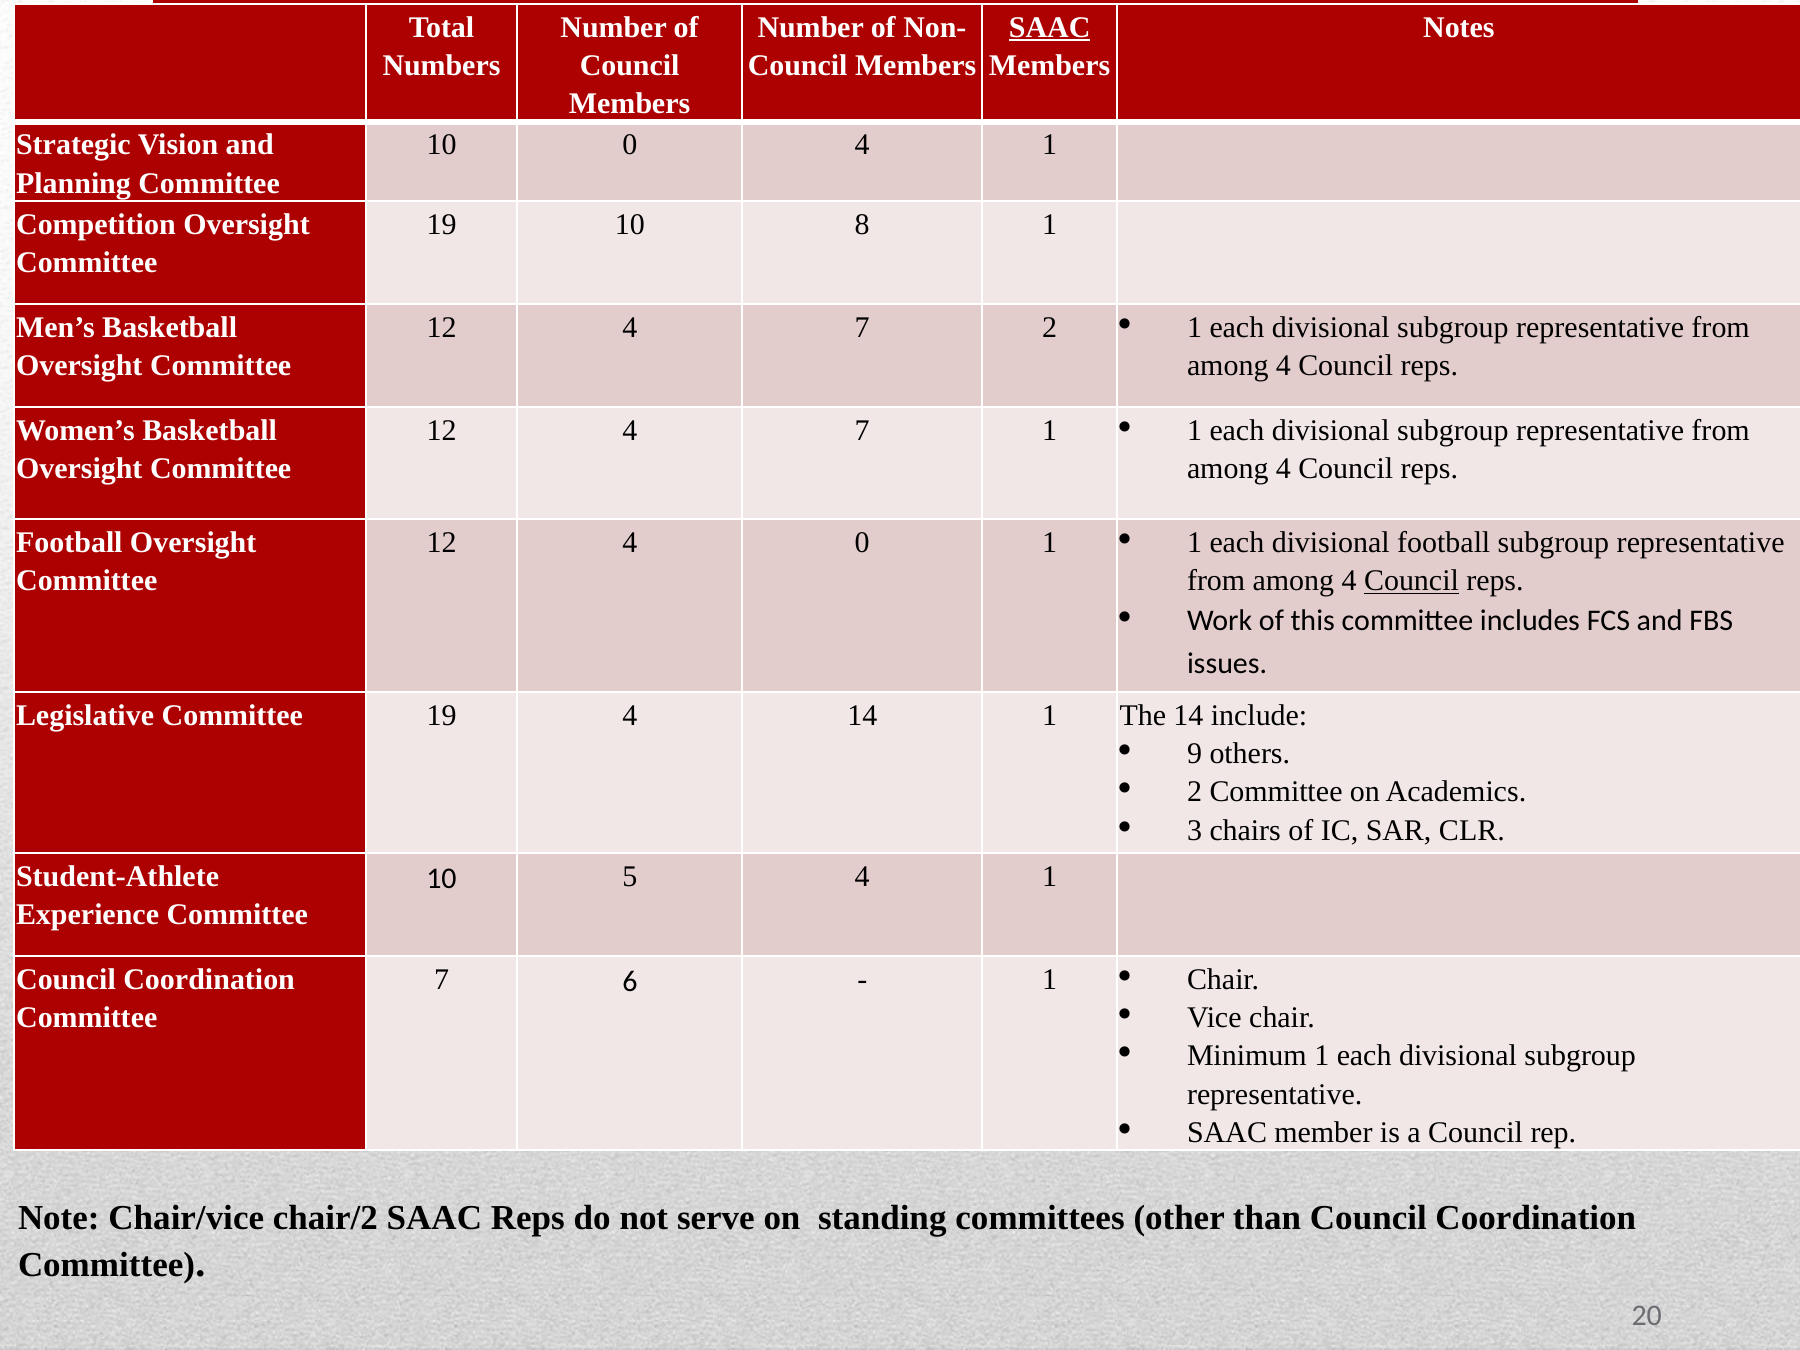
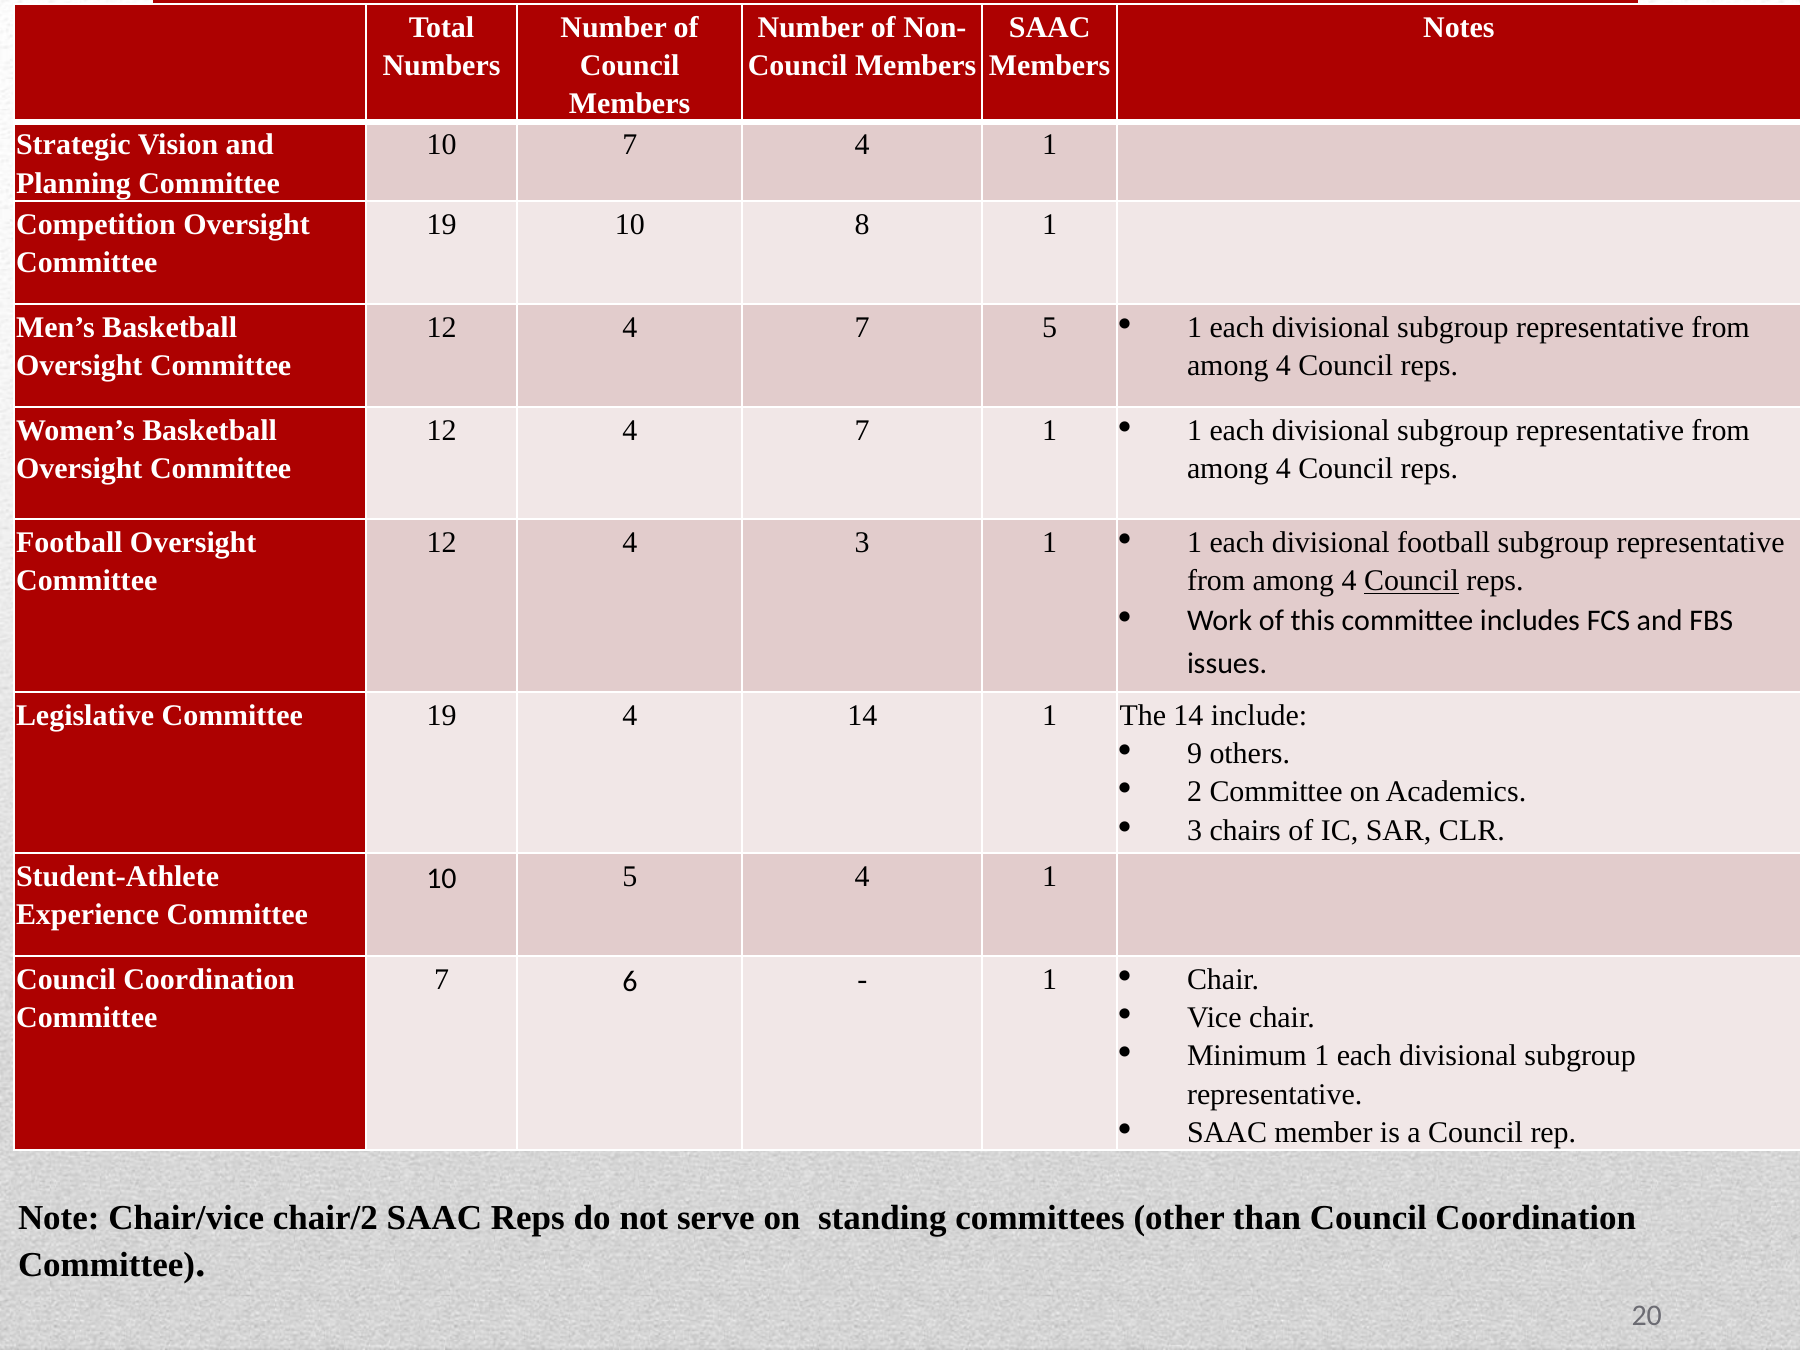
SAAC underline: present -> none (1050, 27)
10 0: 0 -> 7 (630, 145)
7 2: 2 -> 5 (1050, 327)
4 0: 0 -> 3 (862, 542)
